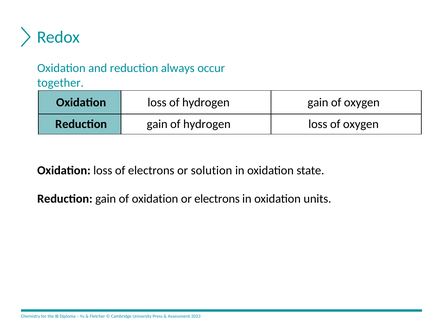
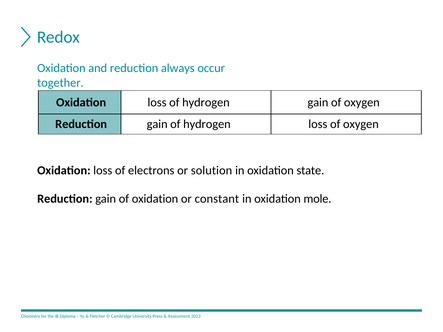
or electrons: electrons -> constant (217, 199)
units: units -> mole (317, 199)
